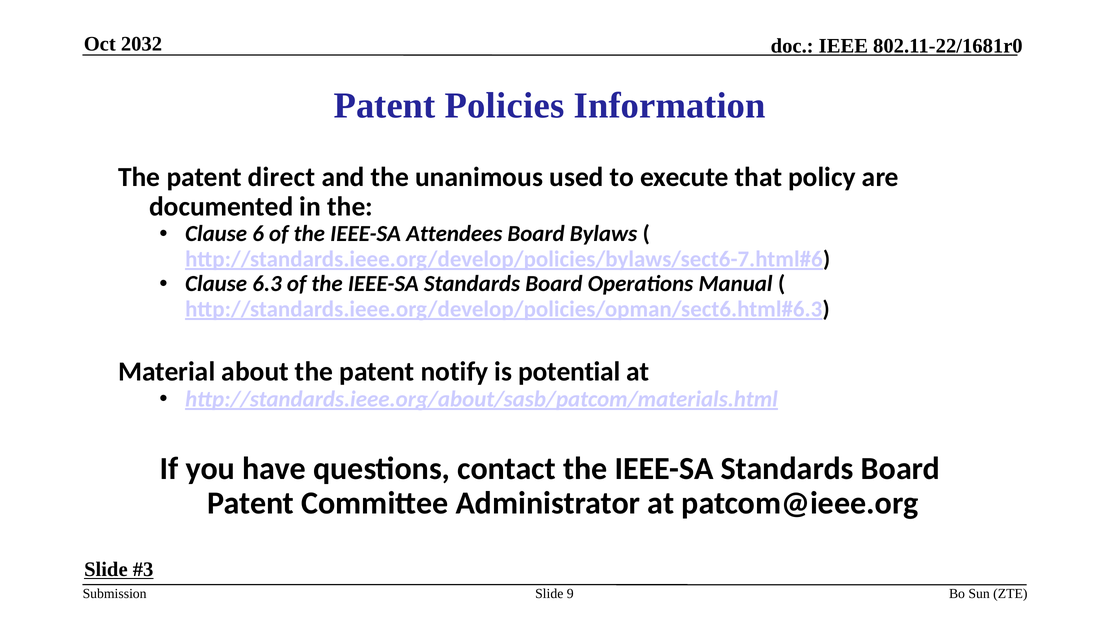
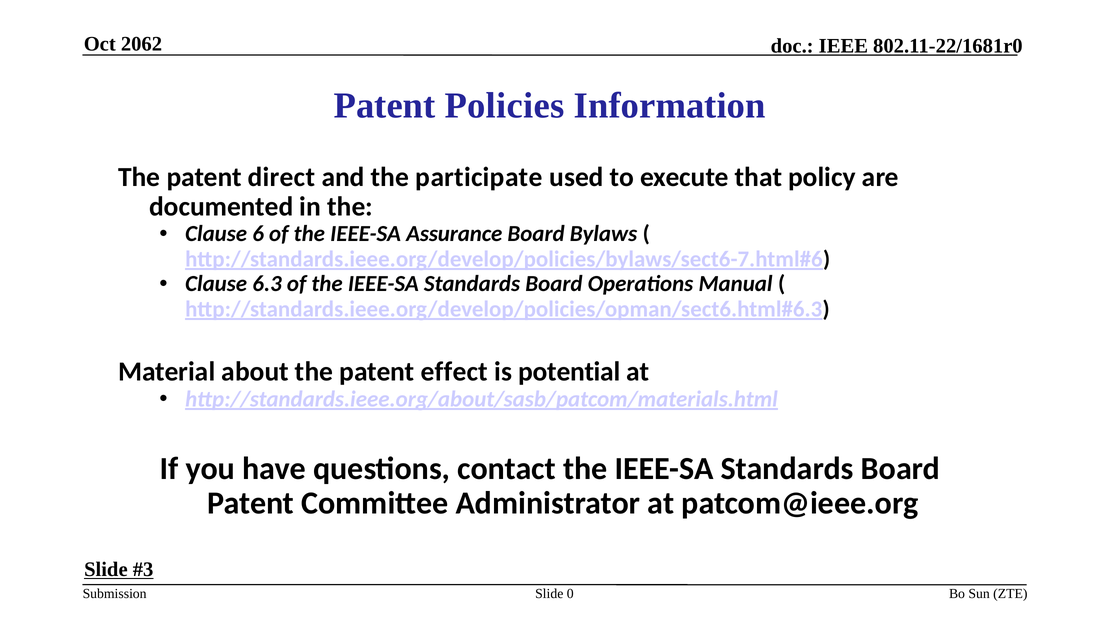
2032: 2032 -> 2062 (141, 44)
unanimous: unanimous -> participate (479, 177)
Attendees: Attendees -> Assurance (454, 234)
notify: notify -> effect (454, 371)
9: 9 -> 0 (570, 593)
